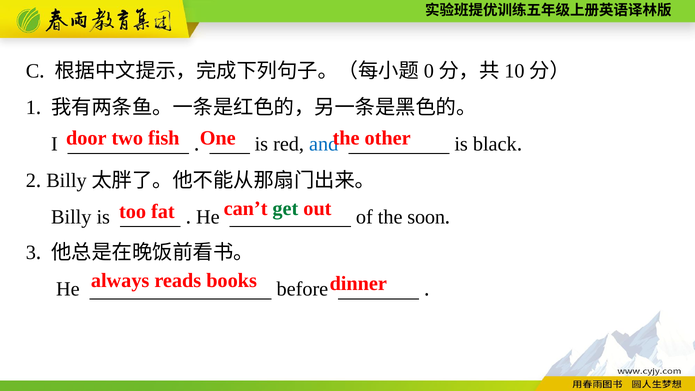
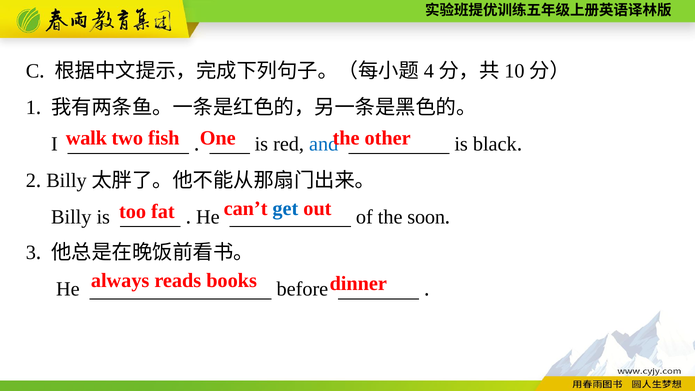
0: 0 -> 4 (429, 71)
door: door -> walk (86, 138)
get colour: green -> blue (285, 208)
